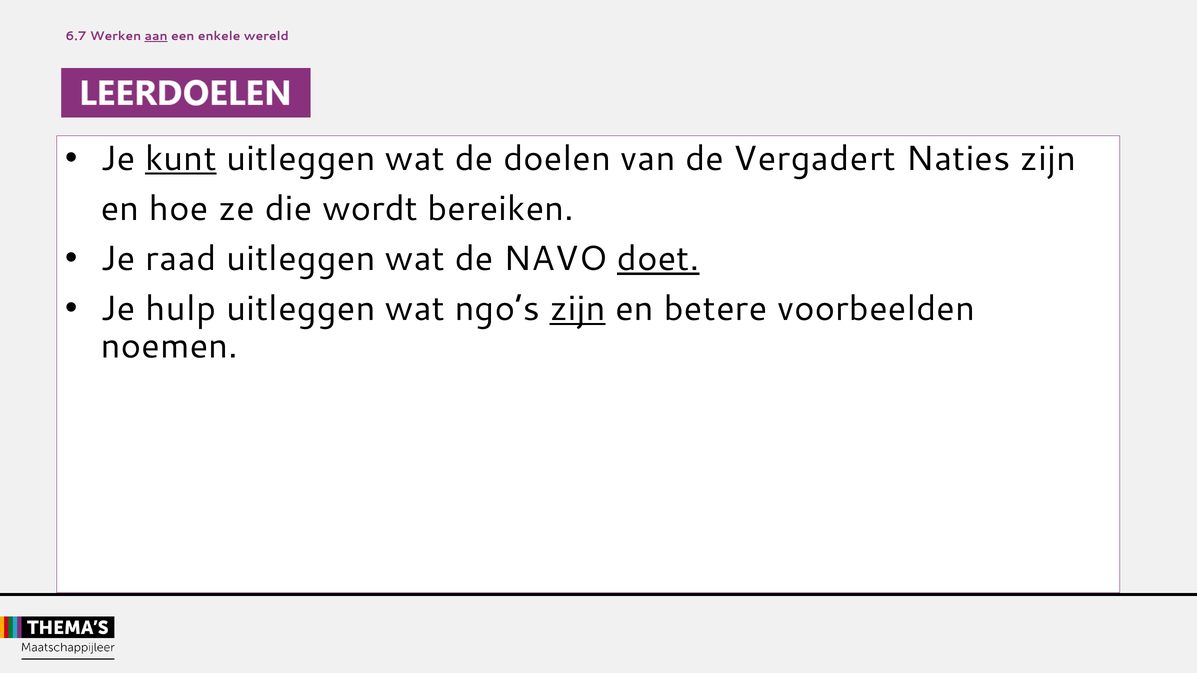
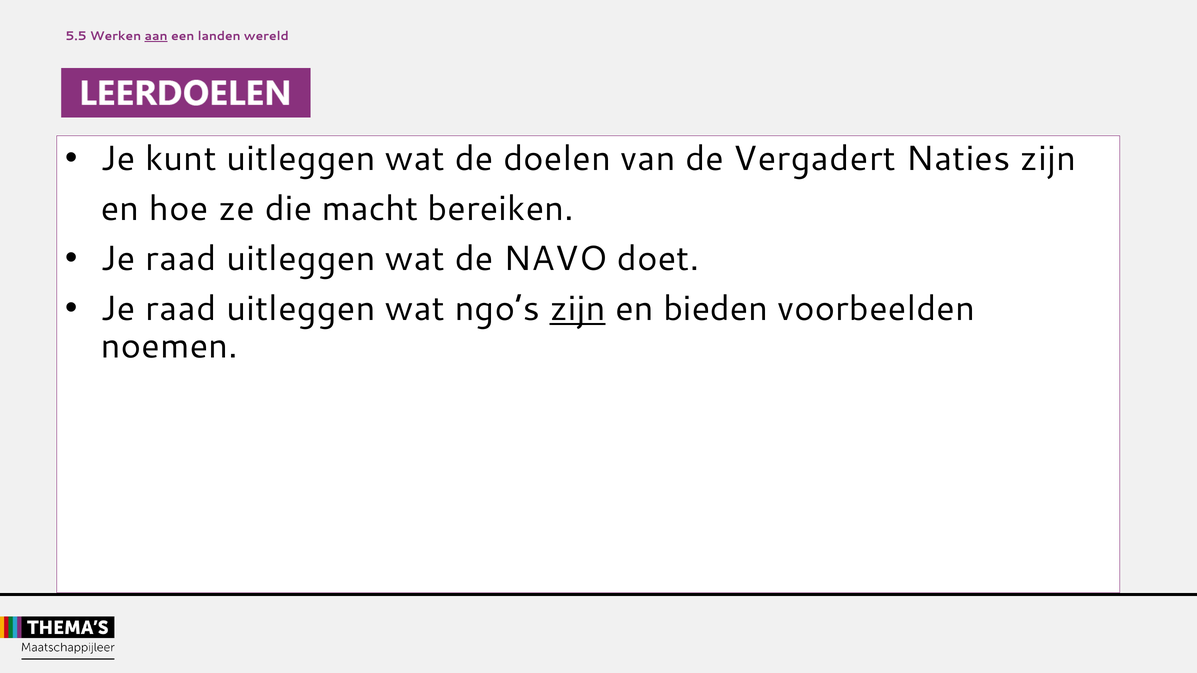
6.7: 6.7 -> 5.5 (76, 36)
enkele: enkele -> landen (219, 36)
kunt underline: present -> none (181, 159)
wordt: wordt -> macht (370, 209)
doet underline: present -> none (658, 259)
hulp: hulp -> raad (181, 309)
betere: betere -> bieden (716, 309)
